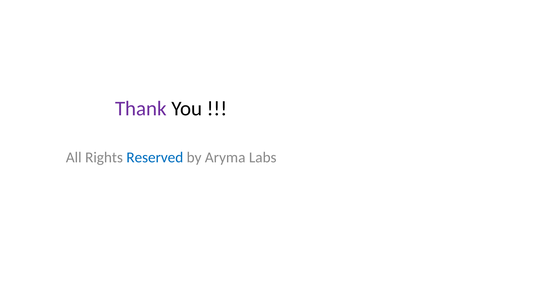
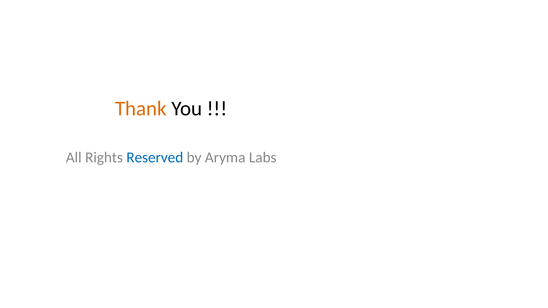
Thank colour: purple -> orange (141, 109)
